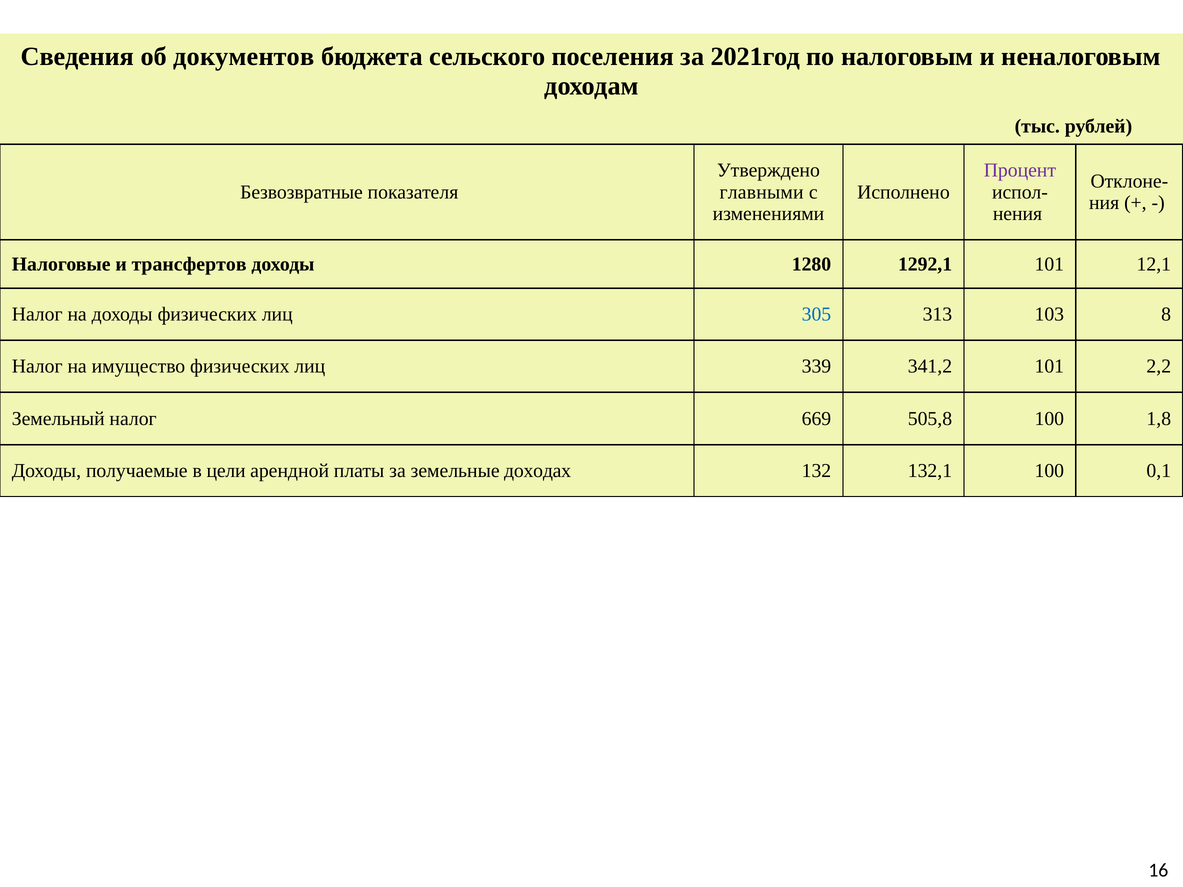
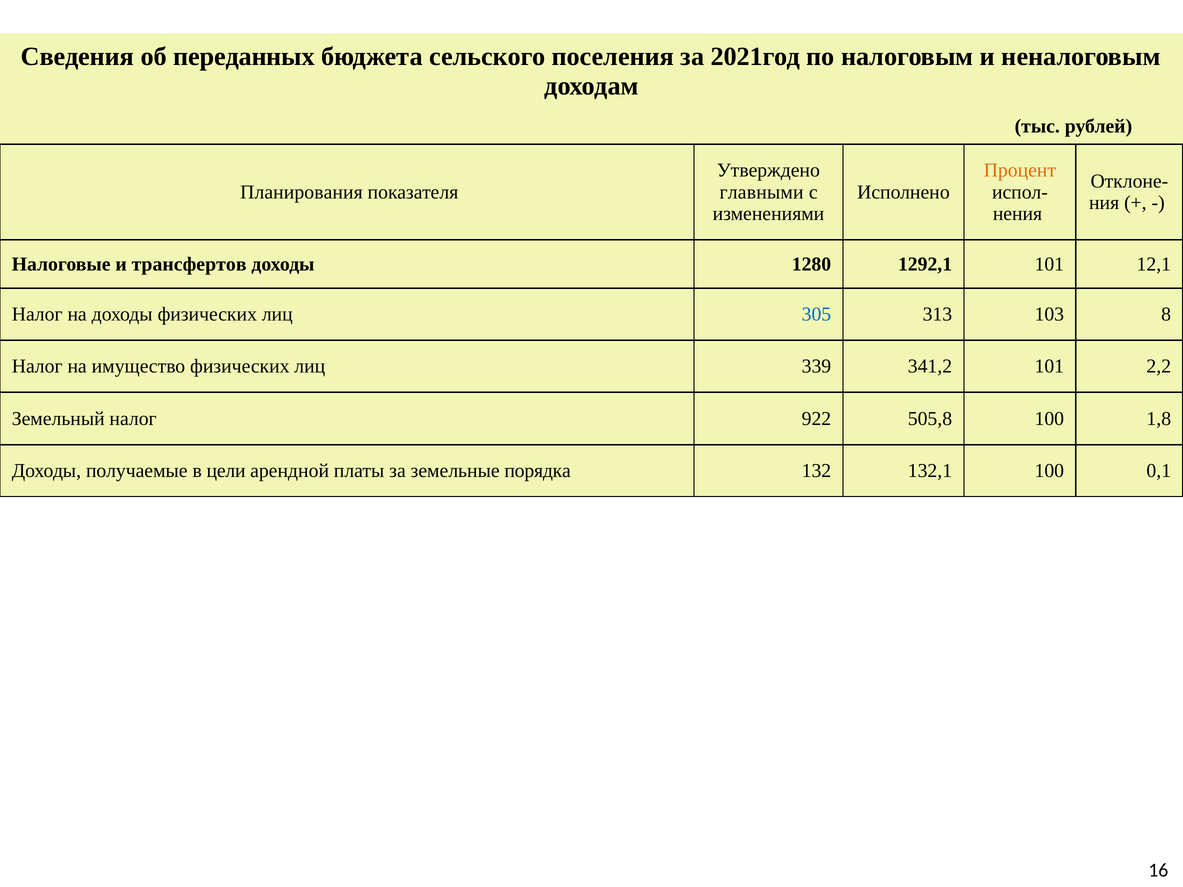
документов: документов -> переданных (244, 57)
Процент colour: purple -> orange (1020, 170)
Безвозвратные: Безвозвратные -> Планирования (301, 192)
669: 669 -> 922 (816, 419)
доходах: доходах -> порядка (538, 471)
